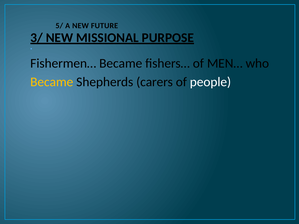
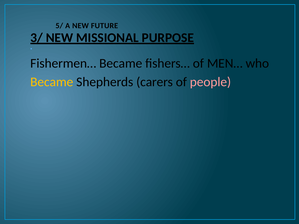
people colour: white -> pink (211, 82)
